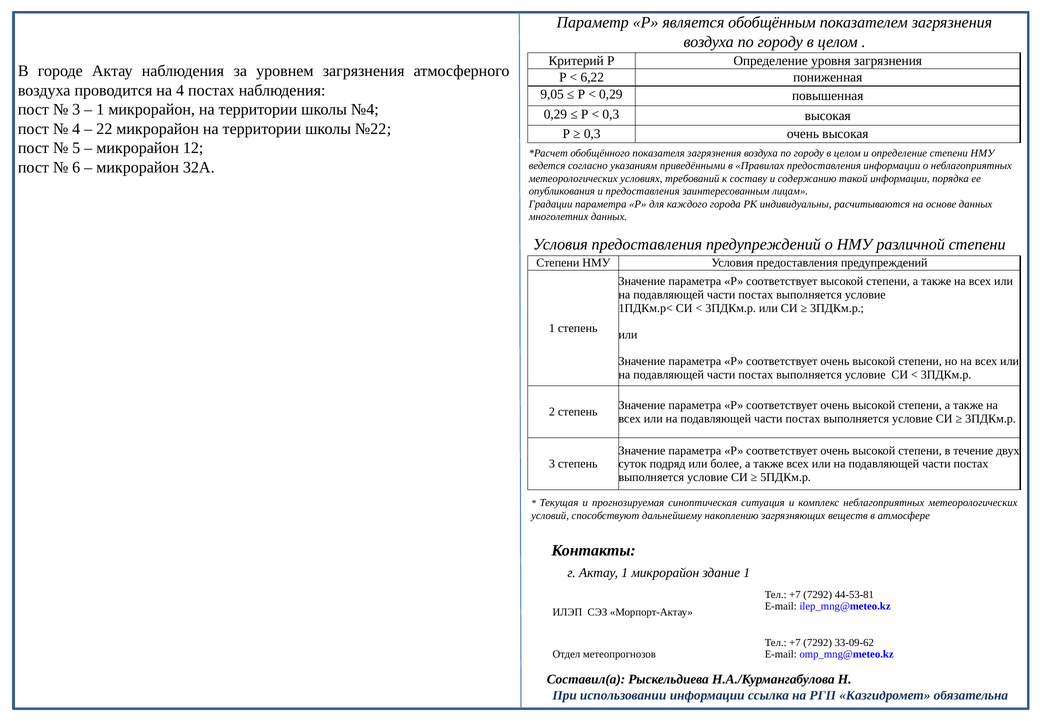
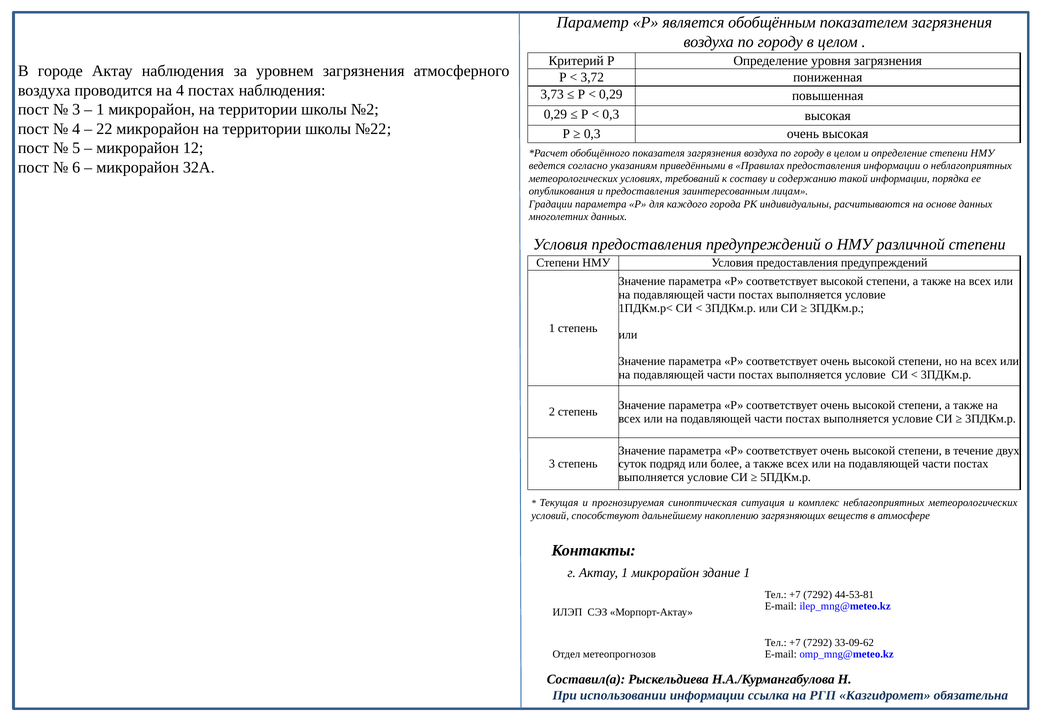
6,22: 6,22 -> 3,72 (592, 77)
9,05: 9,05 -> 3,73 (552, 94)
№4: №4 -> №2 (365, 110)
